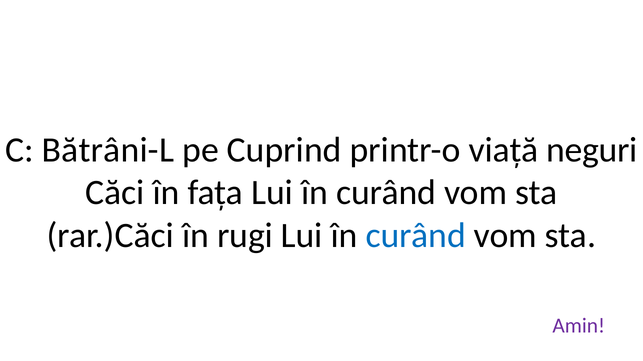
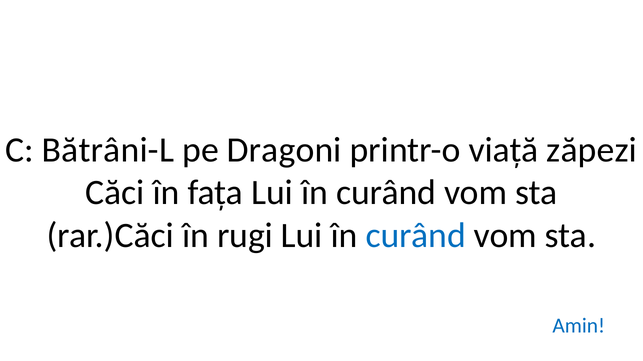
Cuprind: Cuprind -> Dragoni (284, 150)
neguri: neguri -> zăpezi (592, 150)
Amin colour: purple -> blue (579, 326)
